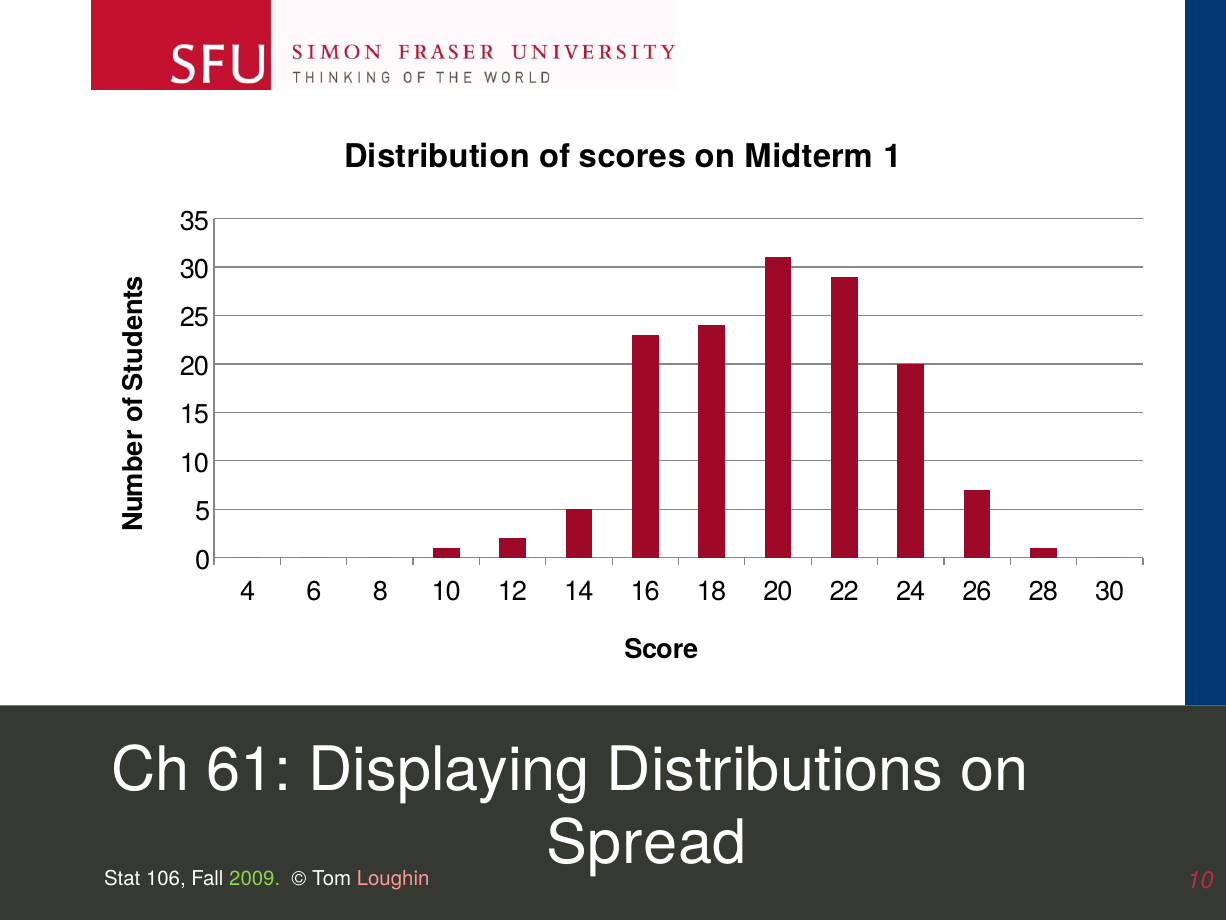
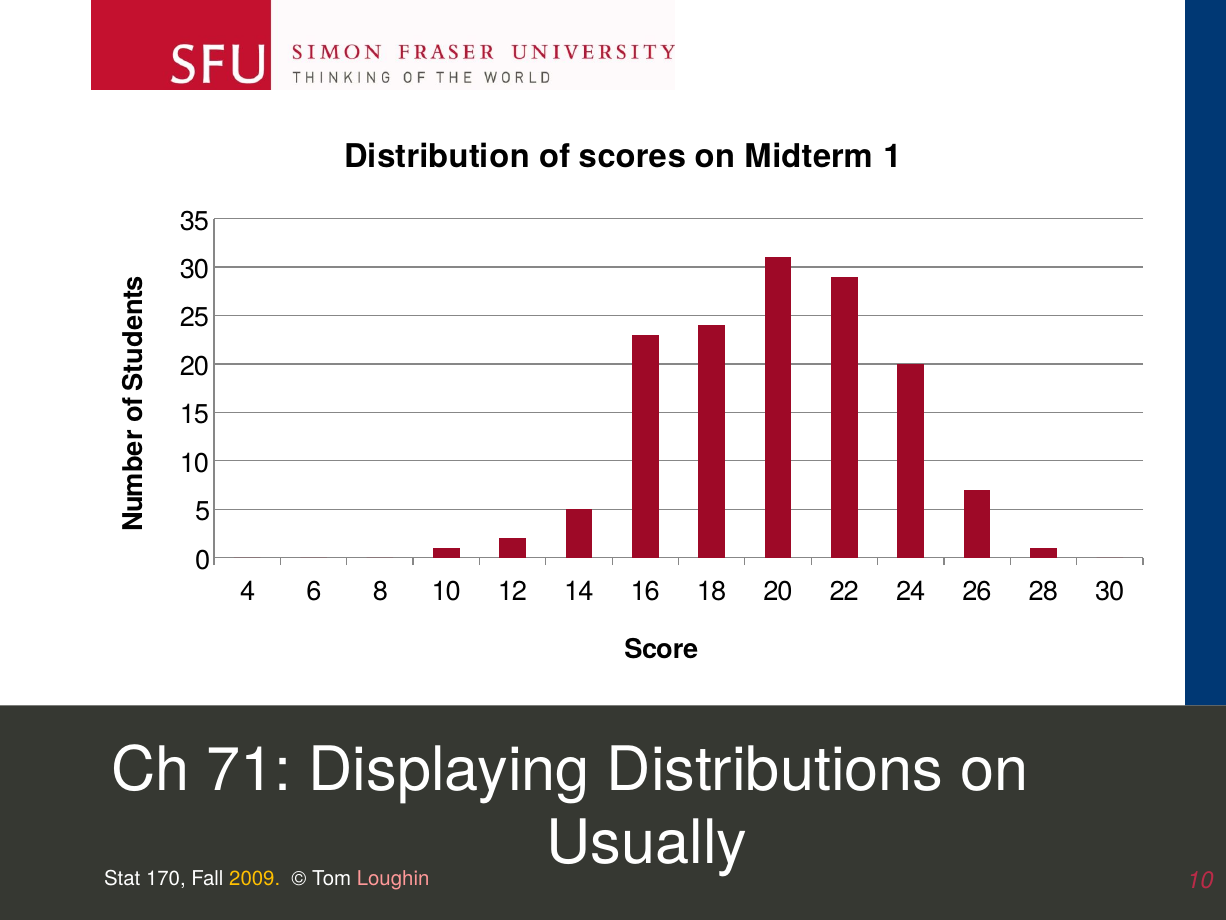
61: 61 -> 71 (249, 769)
Spread: Spread -> Usually (647, 843)
106: 106 -> 170 (166, 878)
2009 colour: light green -> yellow (255, 878)
